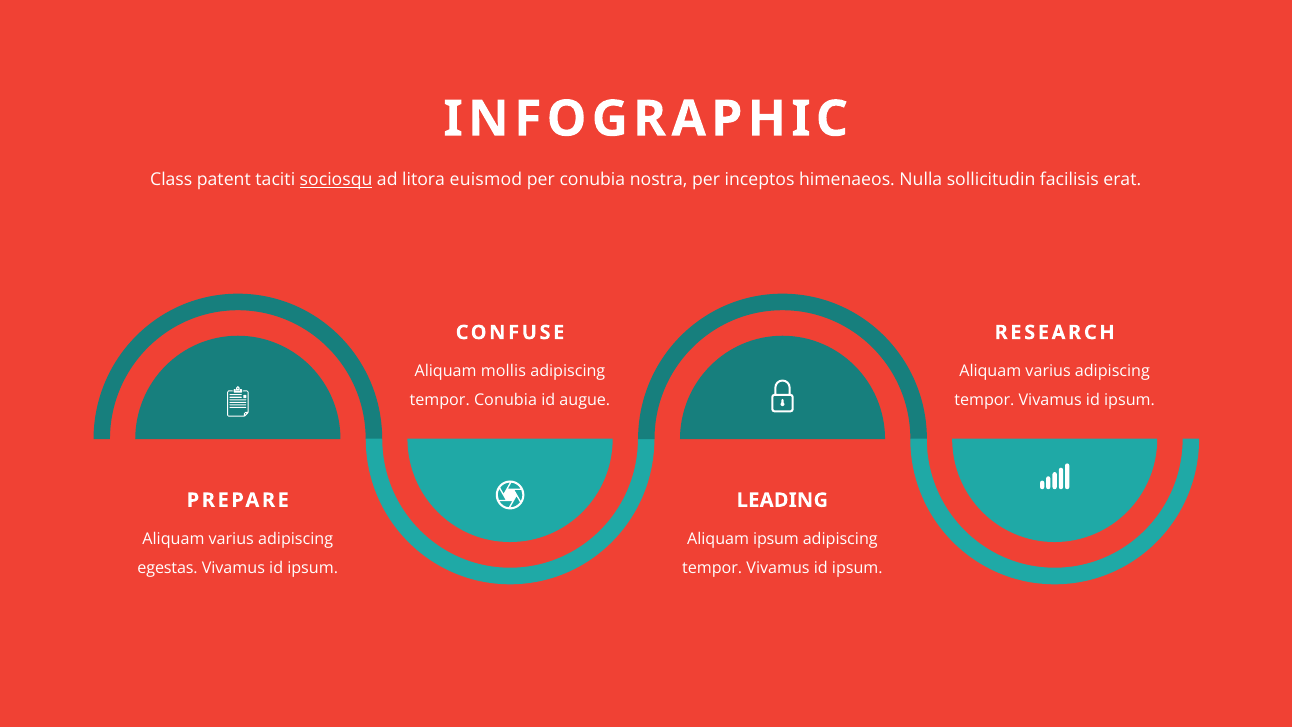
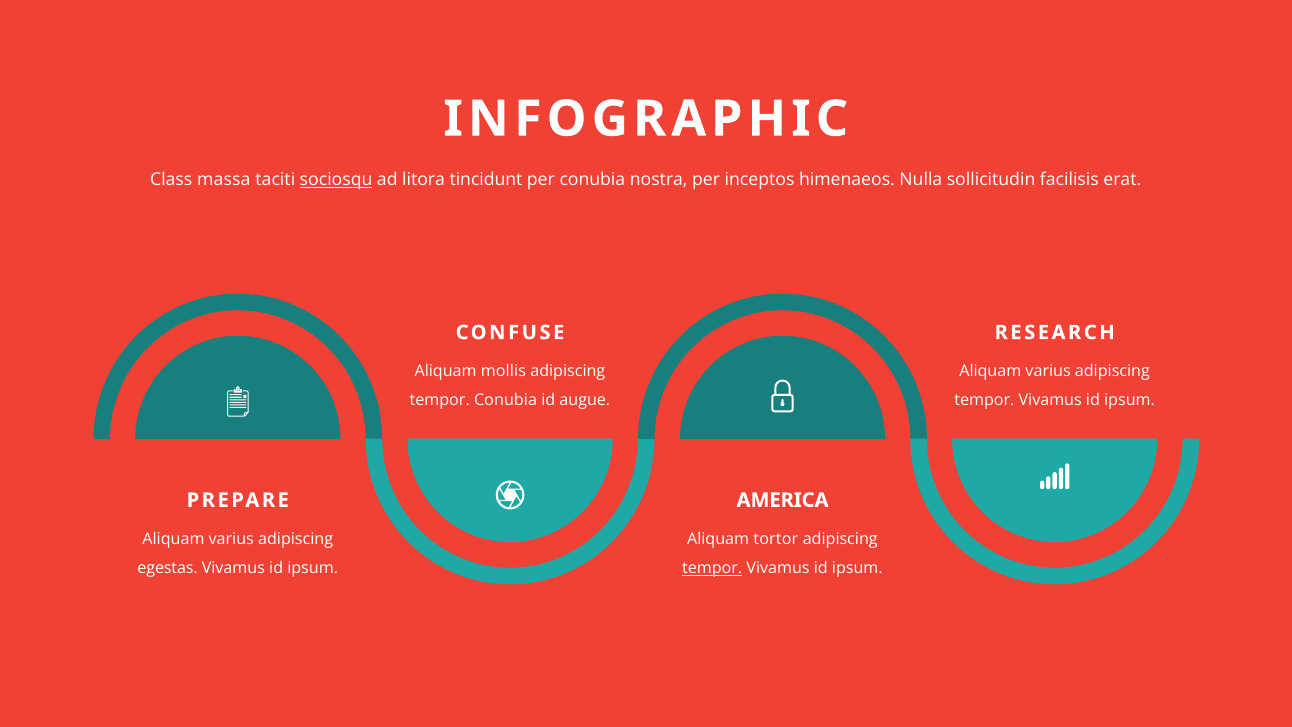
patent: patent -> massa (224, 180)
euismod: euismod -> tincidunt (486, 180)
LEADING: LEADING -> AMERICA (783, 500)
Aliquam ipsum: ipsum -> tortor (776, 539)
tempor underline: none -> present (712, 568)
